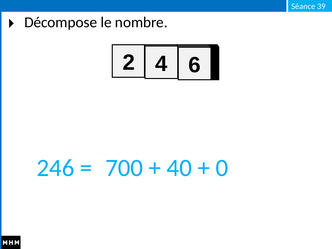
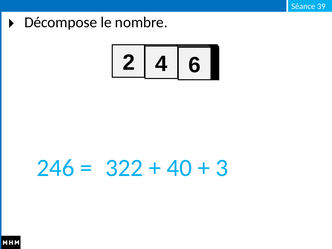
700: 700 -> 322 (124, 168)
0: 0 -> 3 (222, 168)
